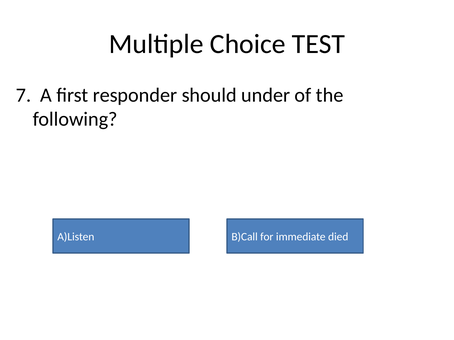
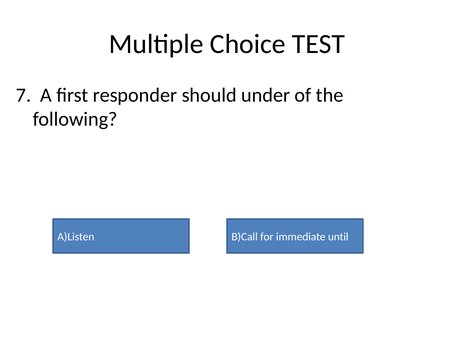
died: died -> until (338, 237)
